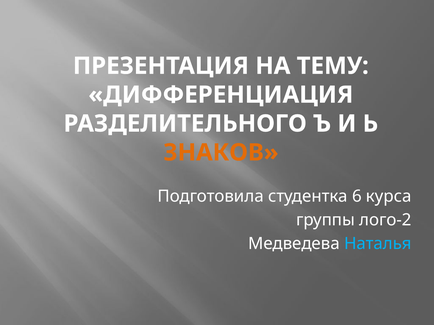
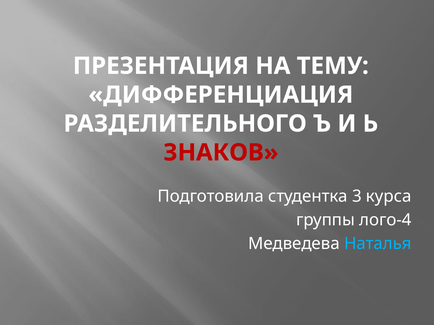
ЗНАКОВ colour: orange -> red (221, 153)
6: 6 -> 3 (357, 197)
лого-2: лого-2 -> лого-4 (385, 220)
